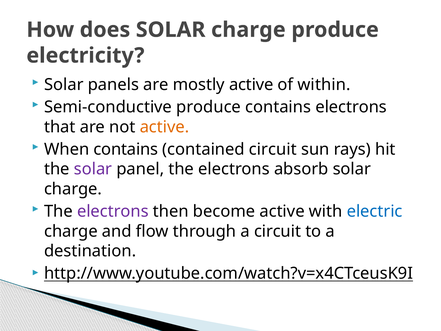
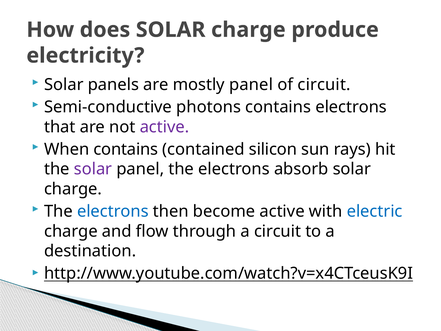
mostly active: active -> panel (251, 85)
of within: within -> circuit (324, 85)
Semi-conductive produce: produce -> photons (209, 107)
active colour: orange -> purple (164, 127)
contained circuit: circuit -> silicon (273, 149)
electrons colour: purple -> blue (113, 211)
